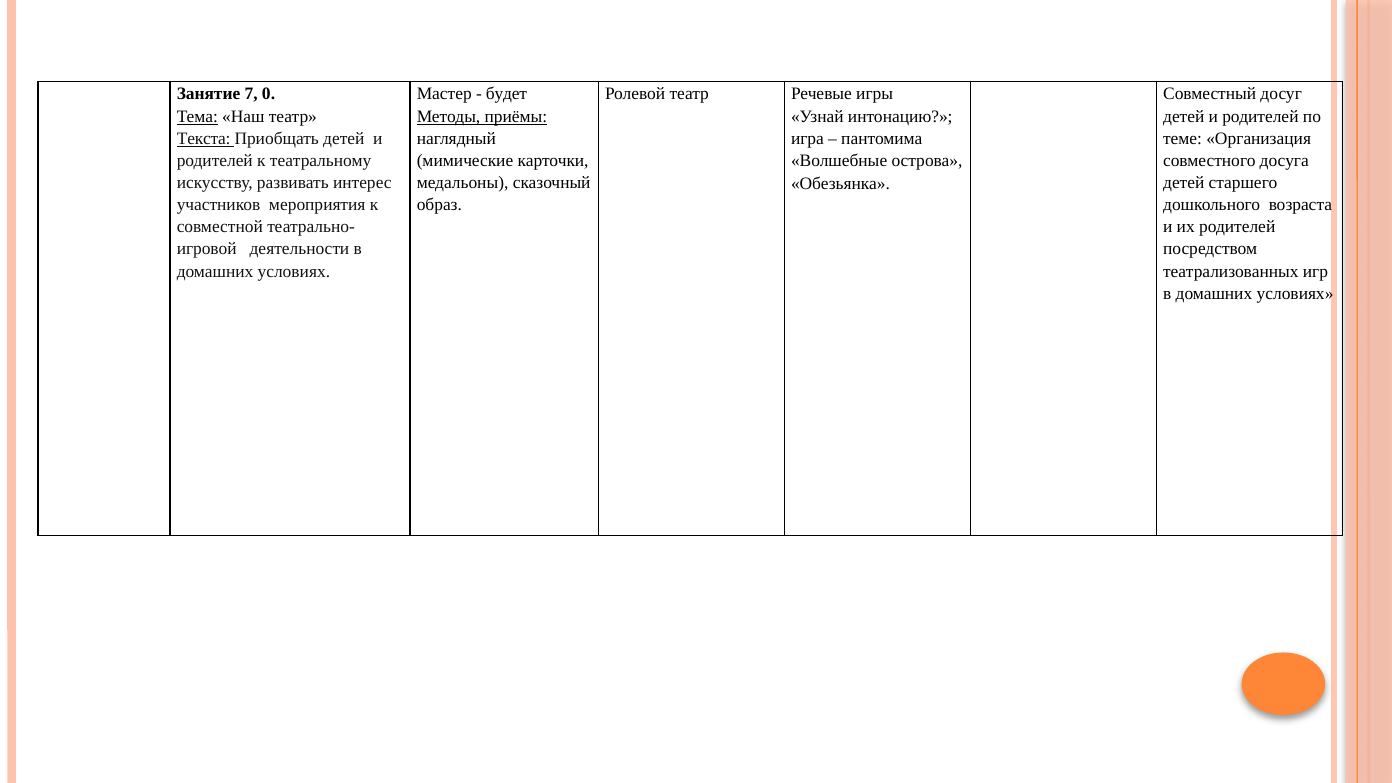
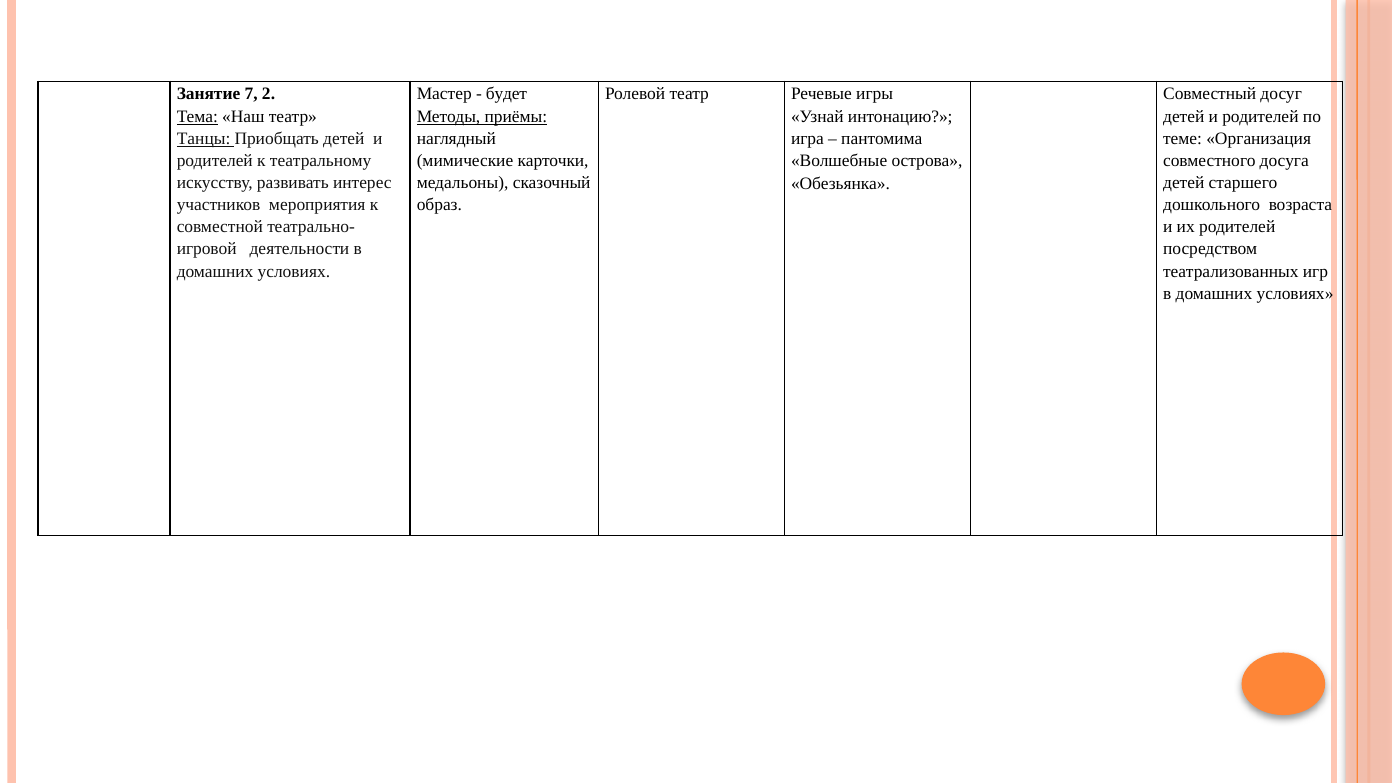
0: 0 -> 2 (269, 94)
Текста: Текста -> Танцы (204, 138)
